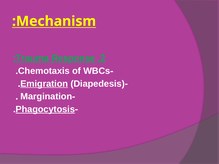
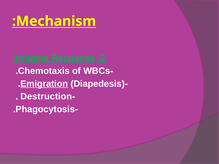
Trauma: Trauma -> Irritants (32, 58)
Margination: Margination -> Destruction (46, 97)
Phagocytosis underline: present -> none (45, 109)
